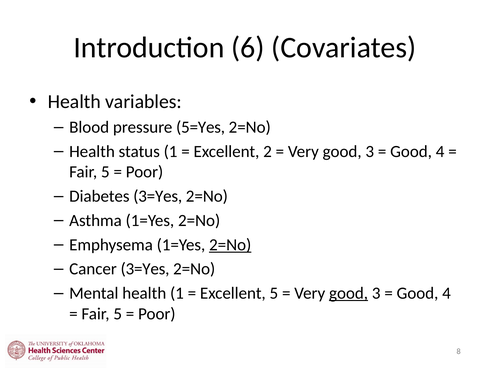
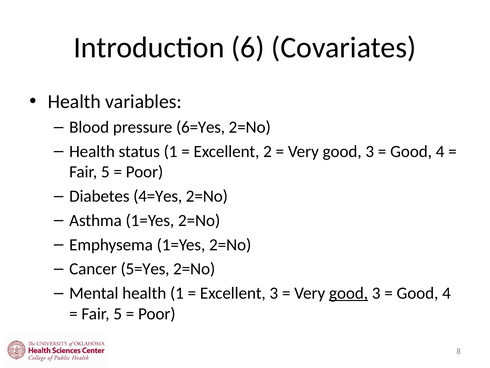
5=Yes: 5=Yes -> 6=Yes (201, 127)
Diabetes 3=Yes: 3=Yes -> 4=Yes (158, 196)
2=No underline: present -> none (230, 244)
Cancer 3=Yes: 3=Yes -> 5=Yes (145, 269)
Excellent 5: 5 -> 3 (274, 293)
